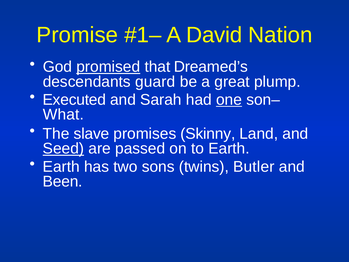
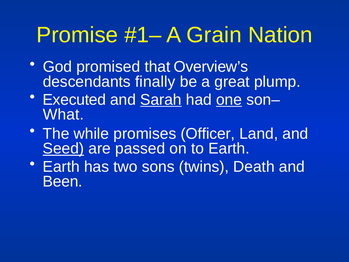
David: David -> Grain (214, 35)
promised underline: present -> none (108, 67)
Dreamed’s: Dreamed’s -> Overview’s (211, 67)
guard: guard -> finally (155, 82)
Sarah underline: none -> present (161, 100)
slave: slave -> while (91, 134)
Skinny: Skinny -> Officer (208, 134)
Butler: Butler -> Death (254, 166)
